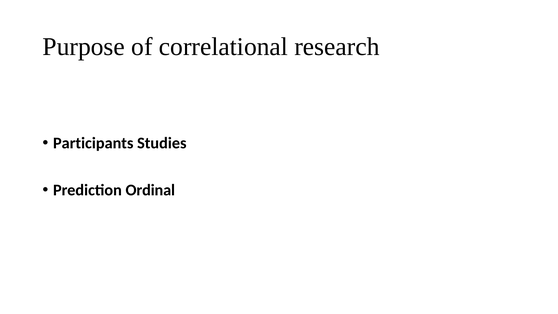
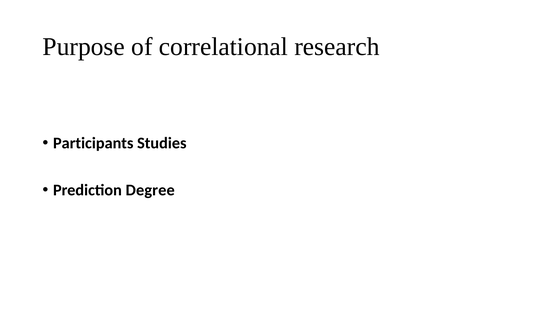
Ordinal: Ordinal -> Degree (150, 190)
